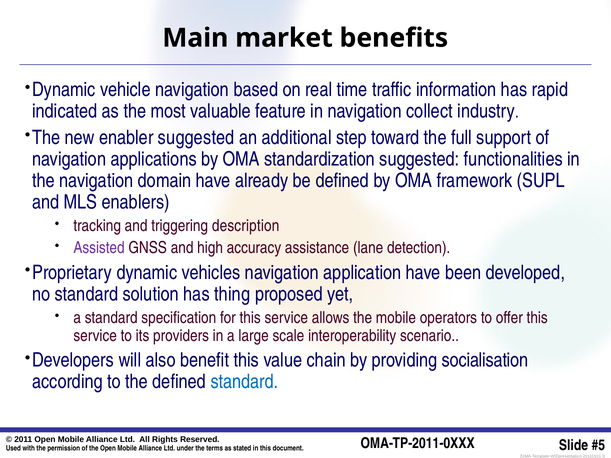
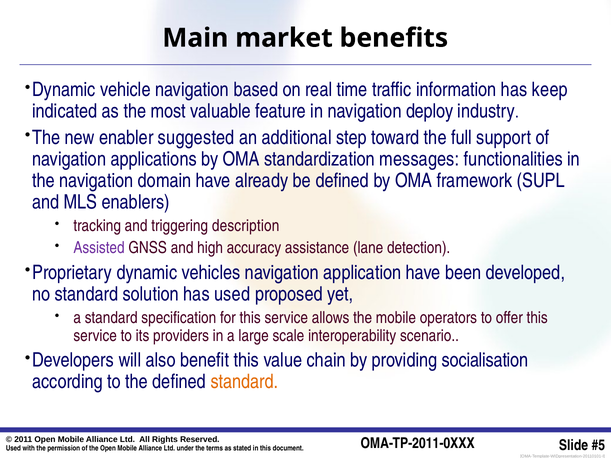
rapid: rapid -> keep (550, 90)
collect: collect -> deploy (430, 111)
standardization suggested: suggested -> messages (419, 159)
has thing: thing -> used (232, 294)
standard colour: blue -> orange (244, 382)
